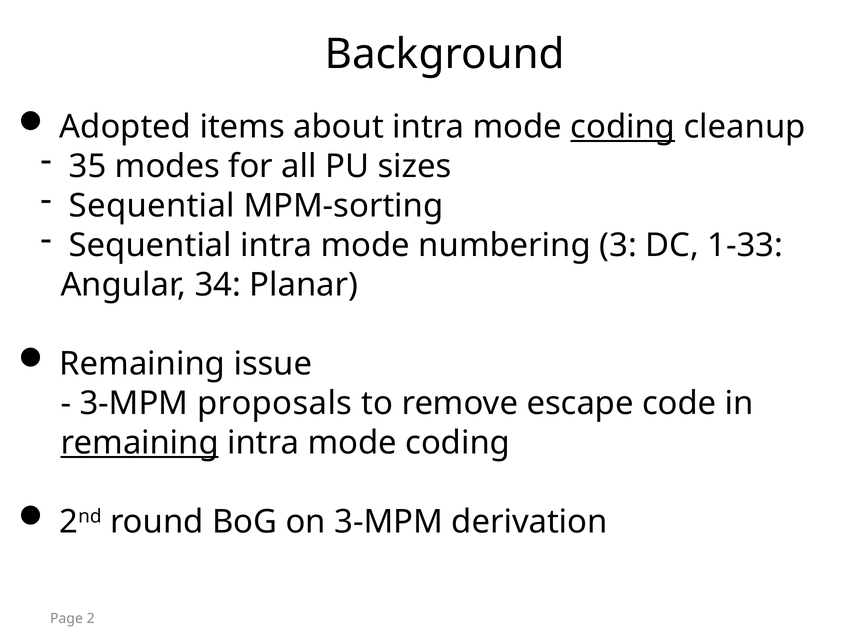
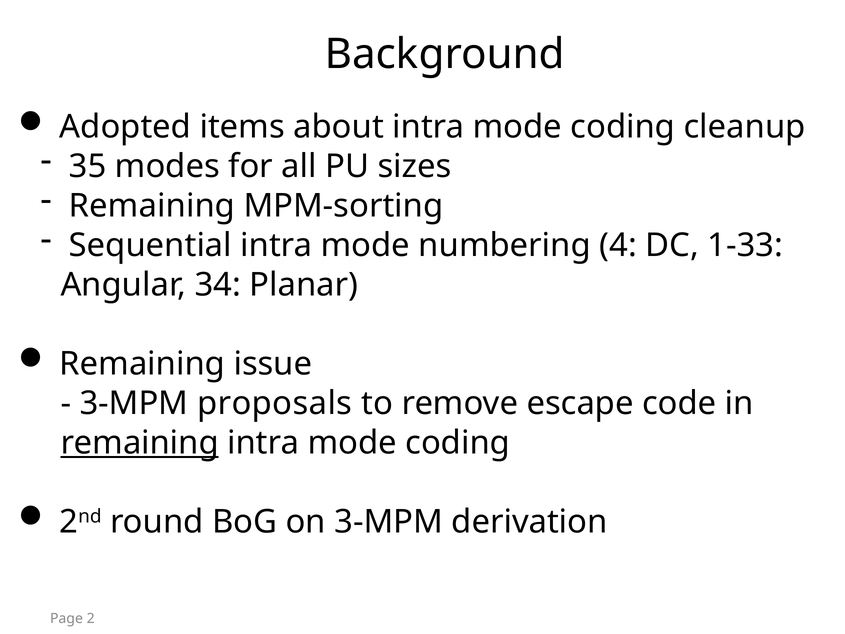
coding underline: present -> none (623, 127)
Sequential: Sequential -> Remaining (152, 206)
3: 3 -> 4 (618, 245)
